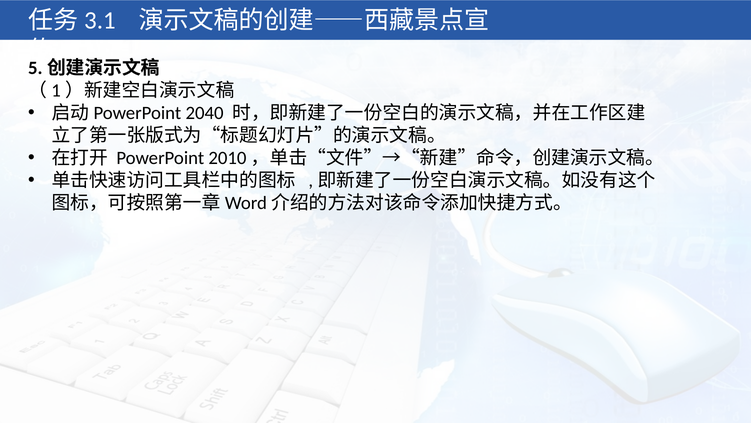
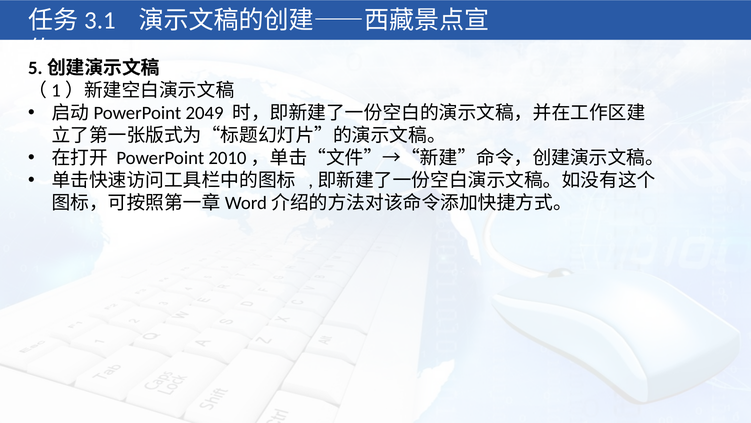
2040: 2040 -> 2049 (205, 113)
